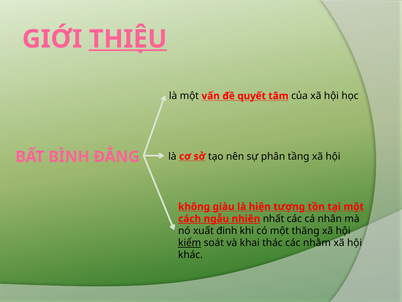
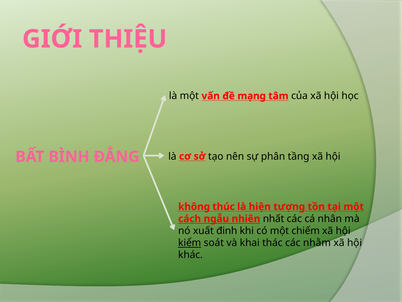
THIỆU underline: present -> none (128, 39)
quyết: quyết -> mạng (252, 96)
giàu: giàu -> thúc (224, 206)
thăng: thăng -> chiếm (306, 230)
